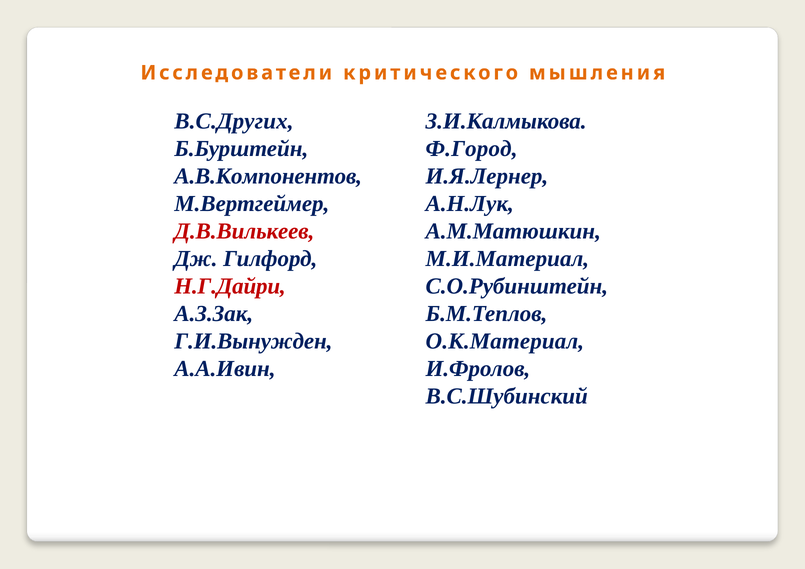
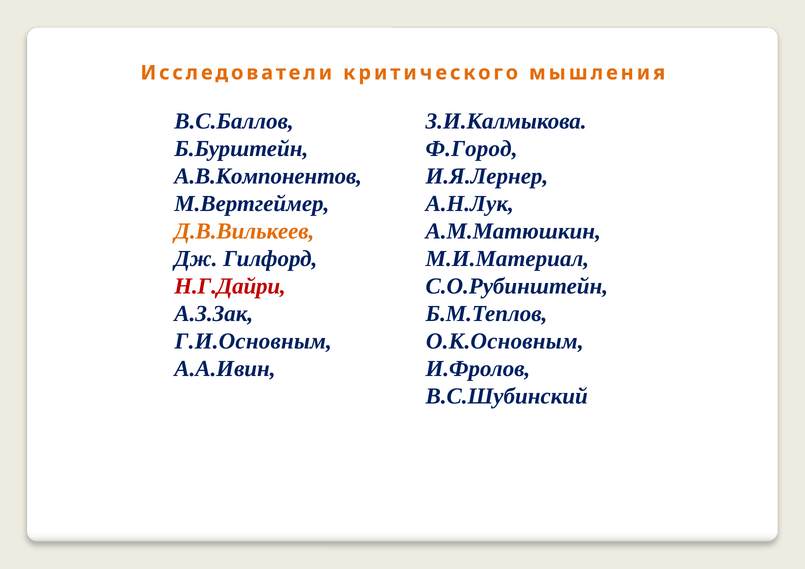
В.С.Других: В.С.Других -> В.С.Баллов (234, 121)
Д.В.Вилькеев colour: red -> orange (244, 231)
Г.И.Вынужден: Г.И.Вынужден -> Г.И.Основным (253, 341)
О.К.Материал: О.К.Материал -> О.К.Основным (505, 341)
